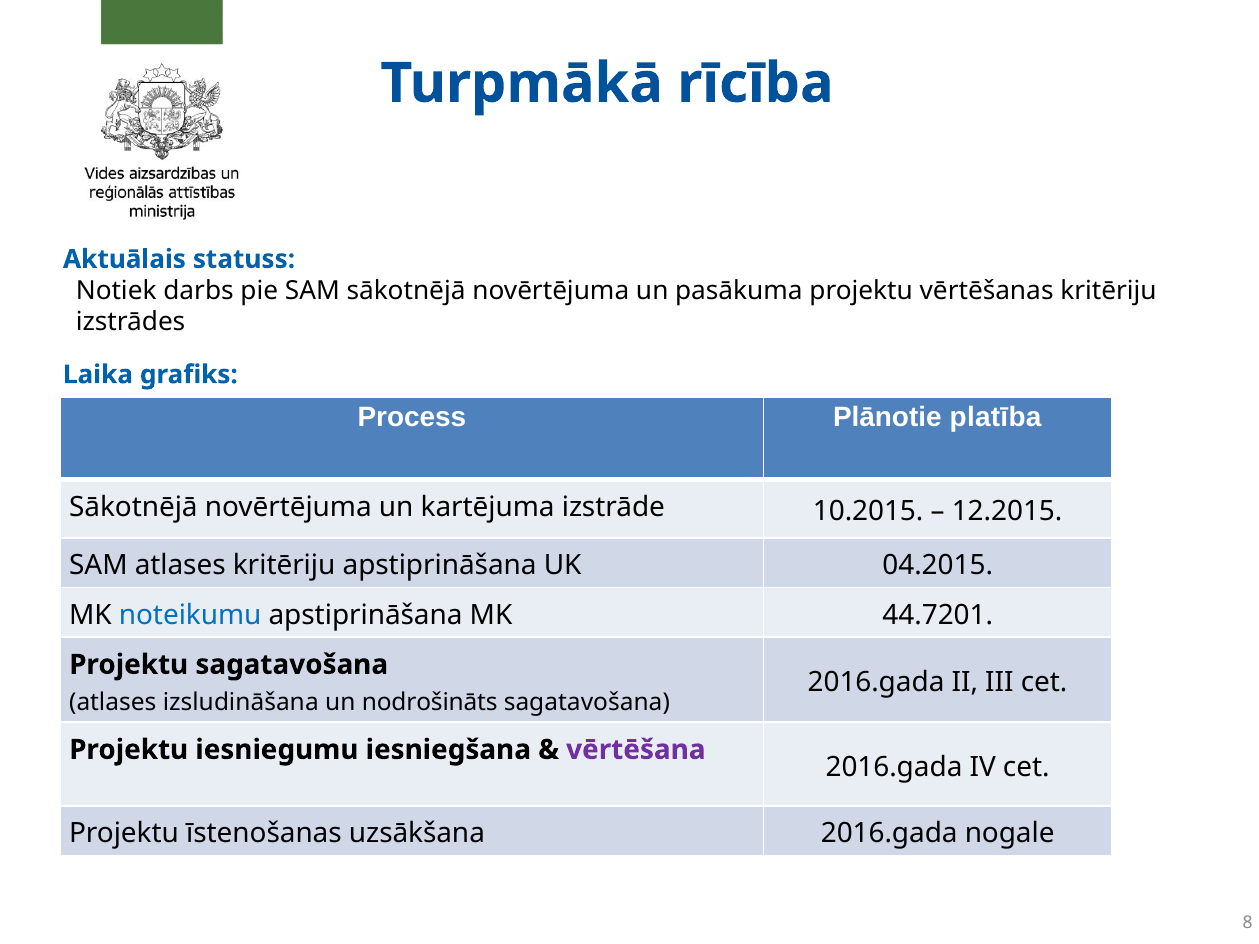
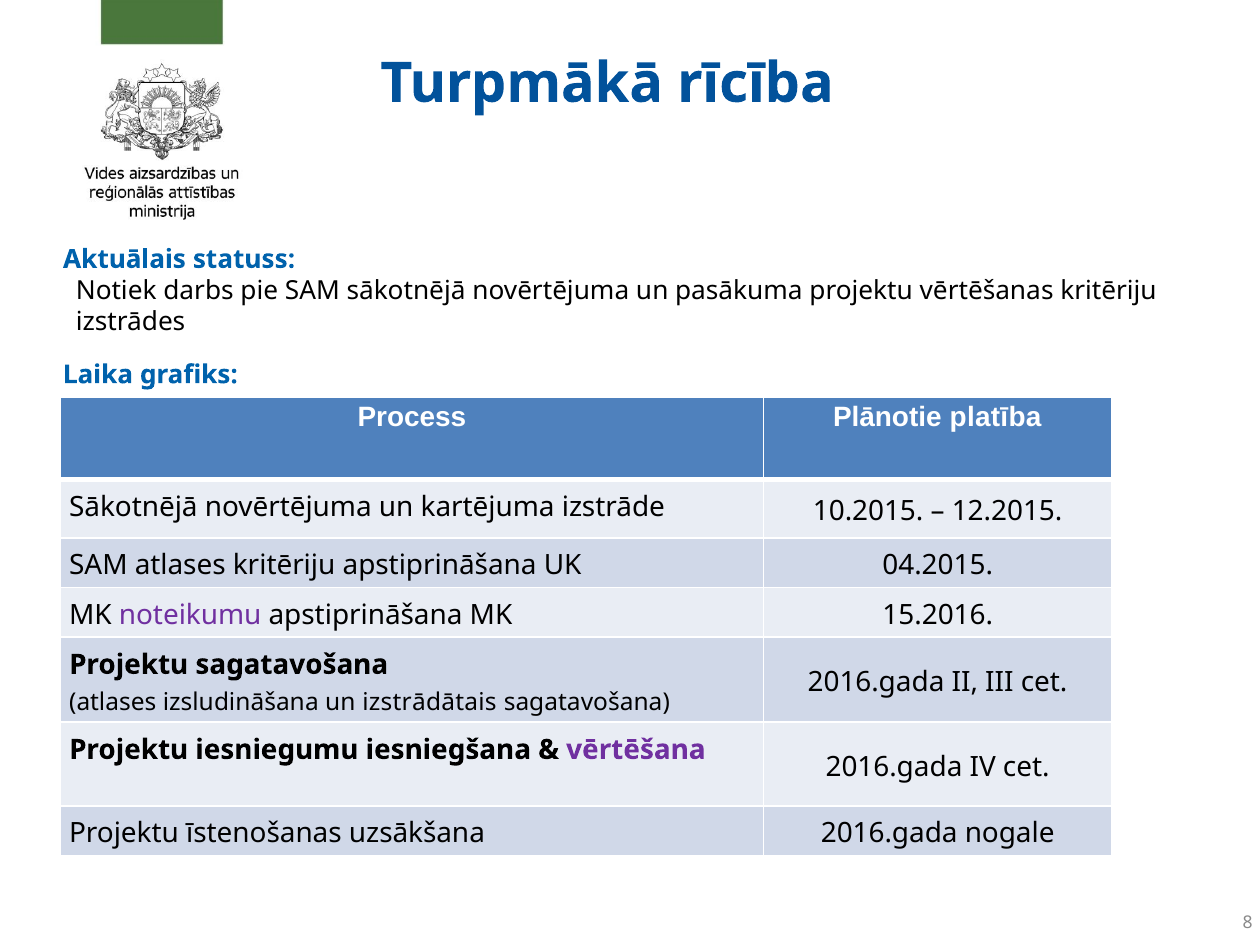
noteikumu colour: blue -> purple (190, 615)
44.7201: 44.7201 -> 15.2016 (938, 615)
nodrošināts: nodrošināts -> izstrādātais (430, 703)
